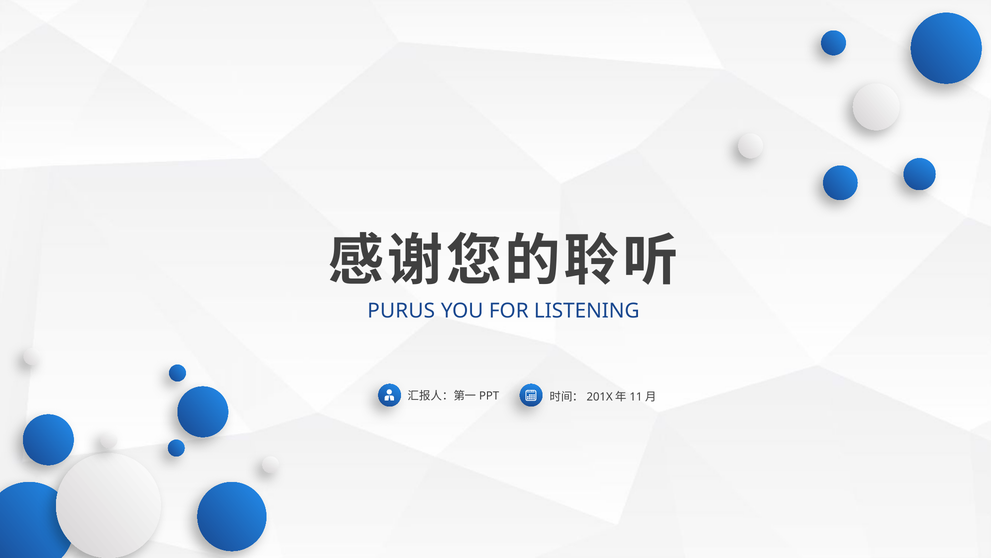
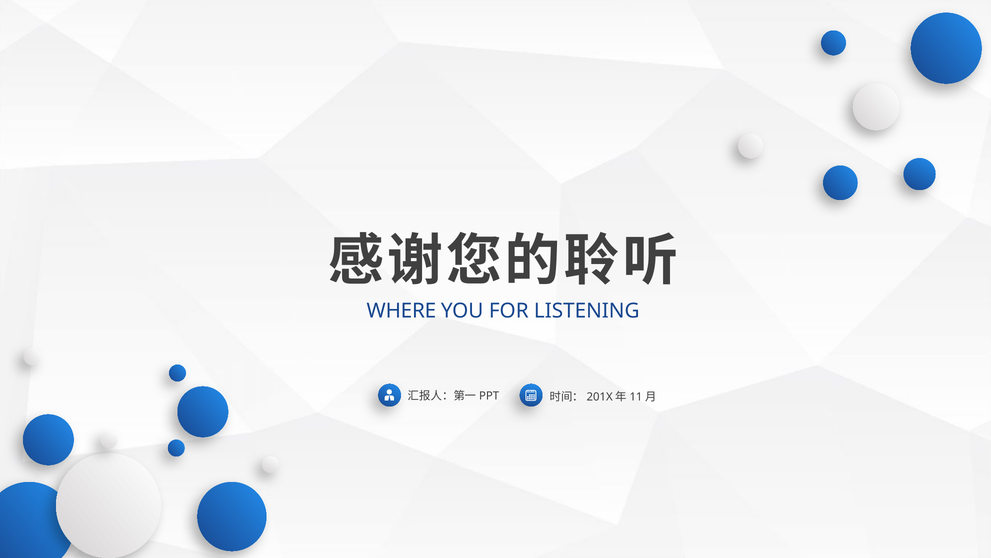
PURUS: PURUS -> WHERE (401, 311)
